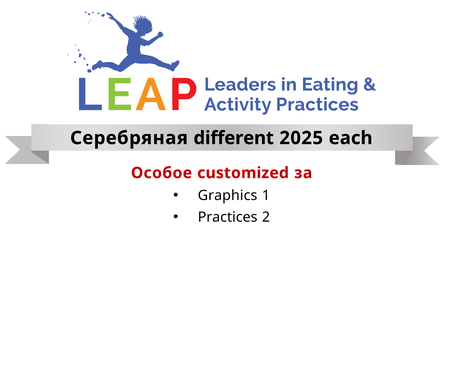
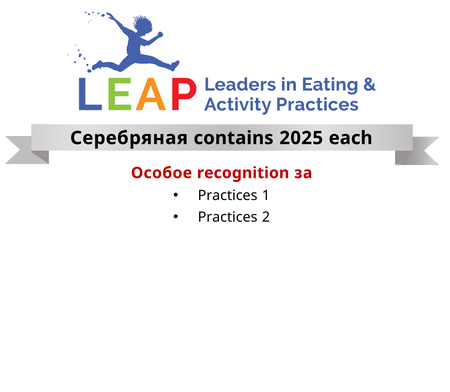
different: different -> contains (234, 138)
customized: customized -> recognition (243, 173)
Graphics: Graphics -> Practices (228, 195)
